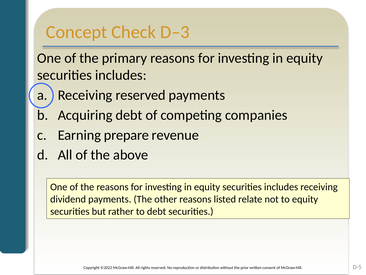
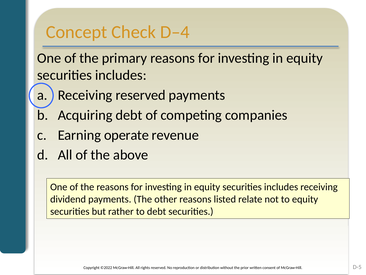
D–3: D–3 -> D–4 (175, 32)
prepare: prepare -> operate (126, 135)
